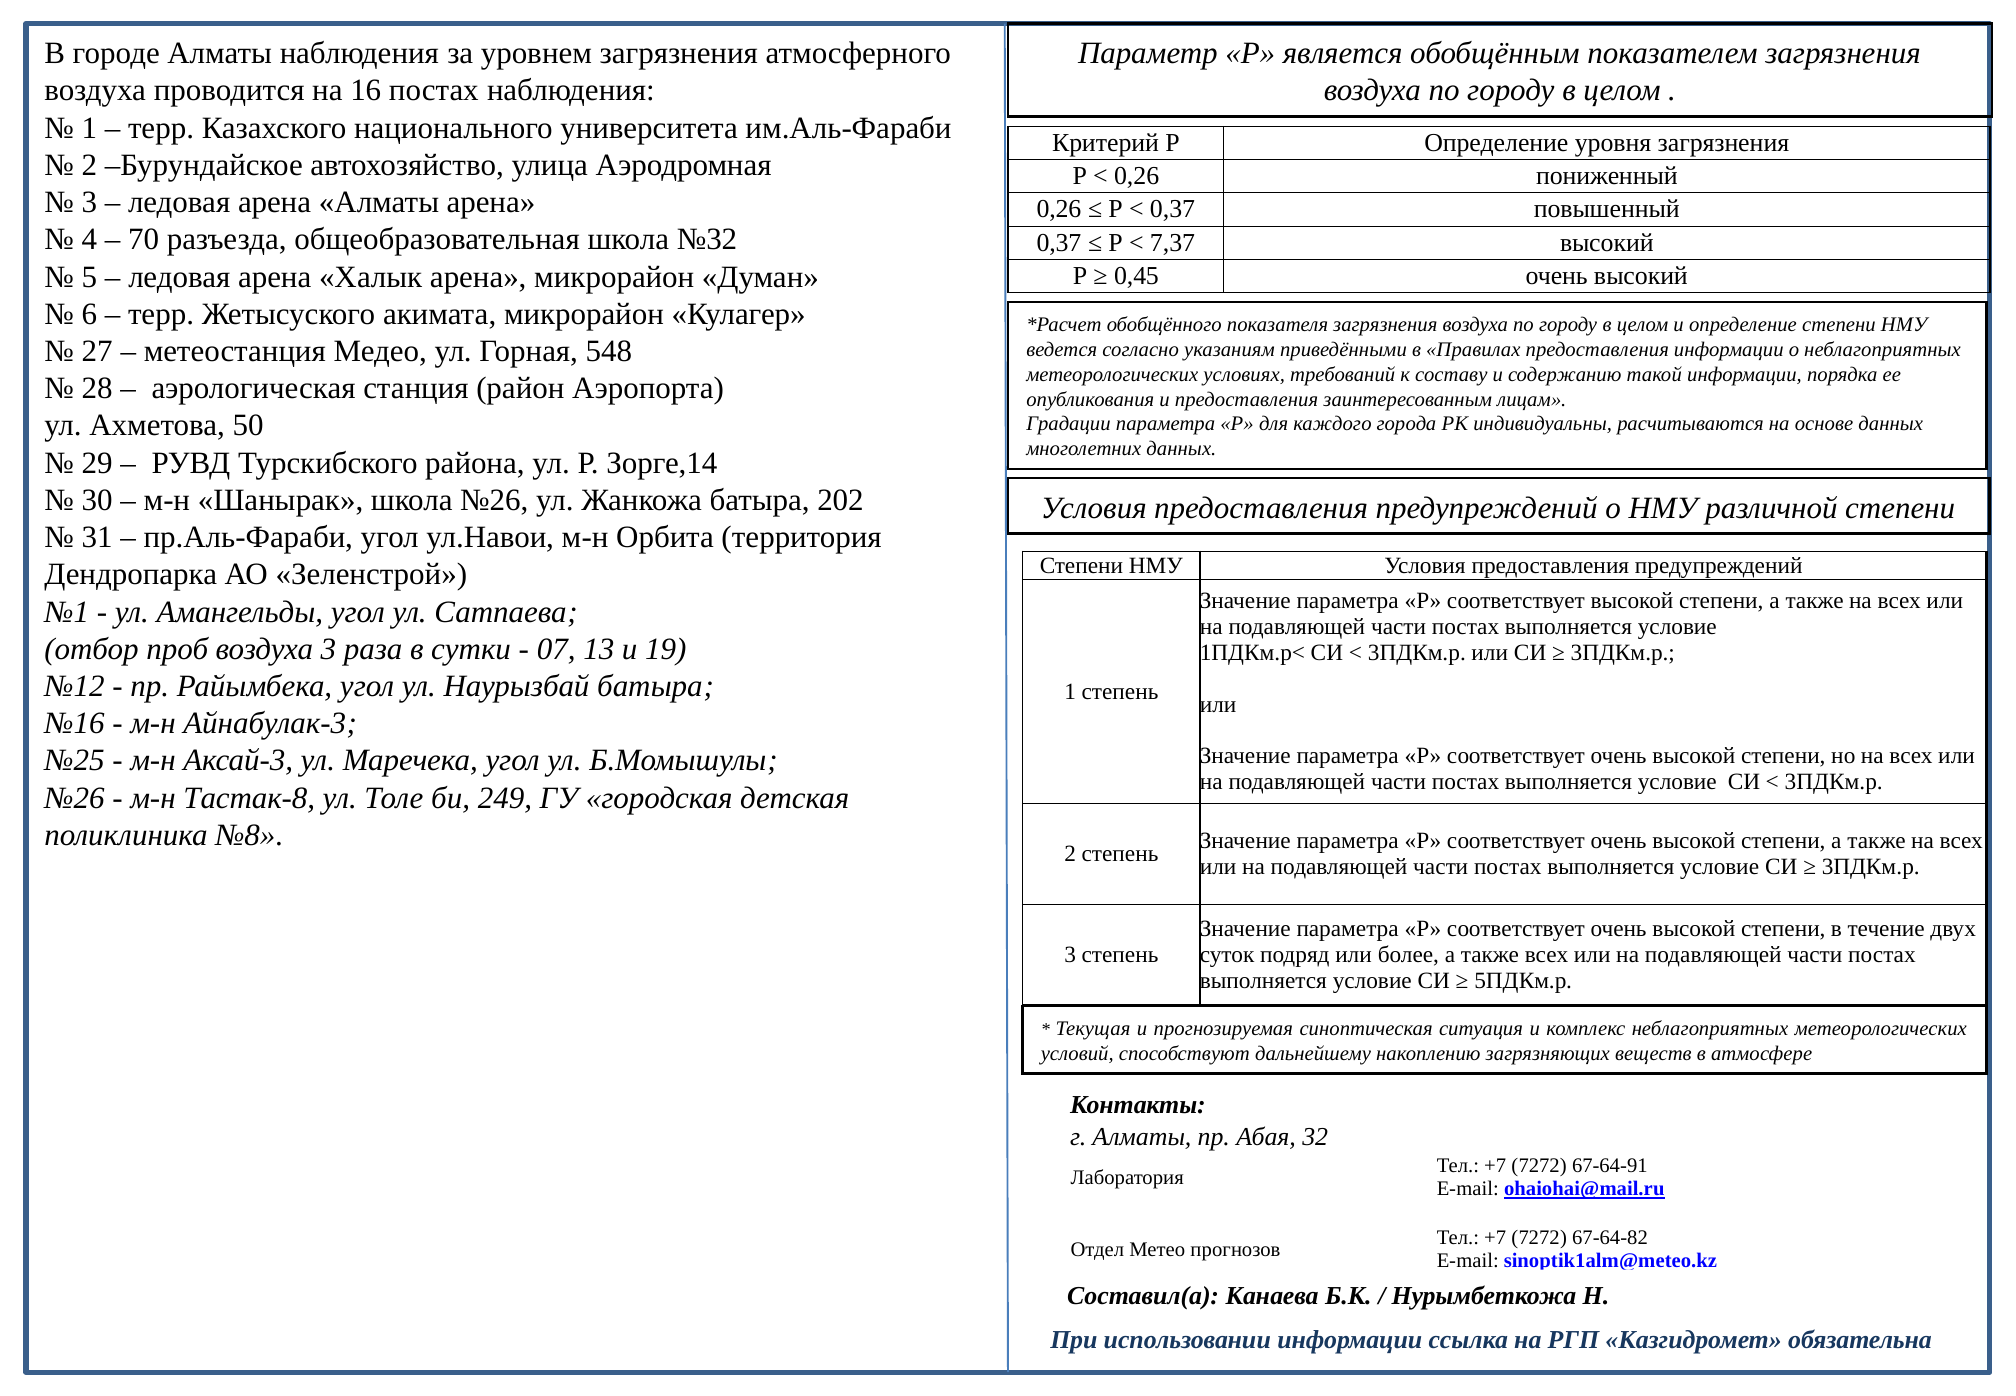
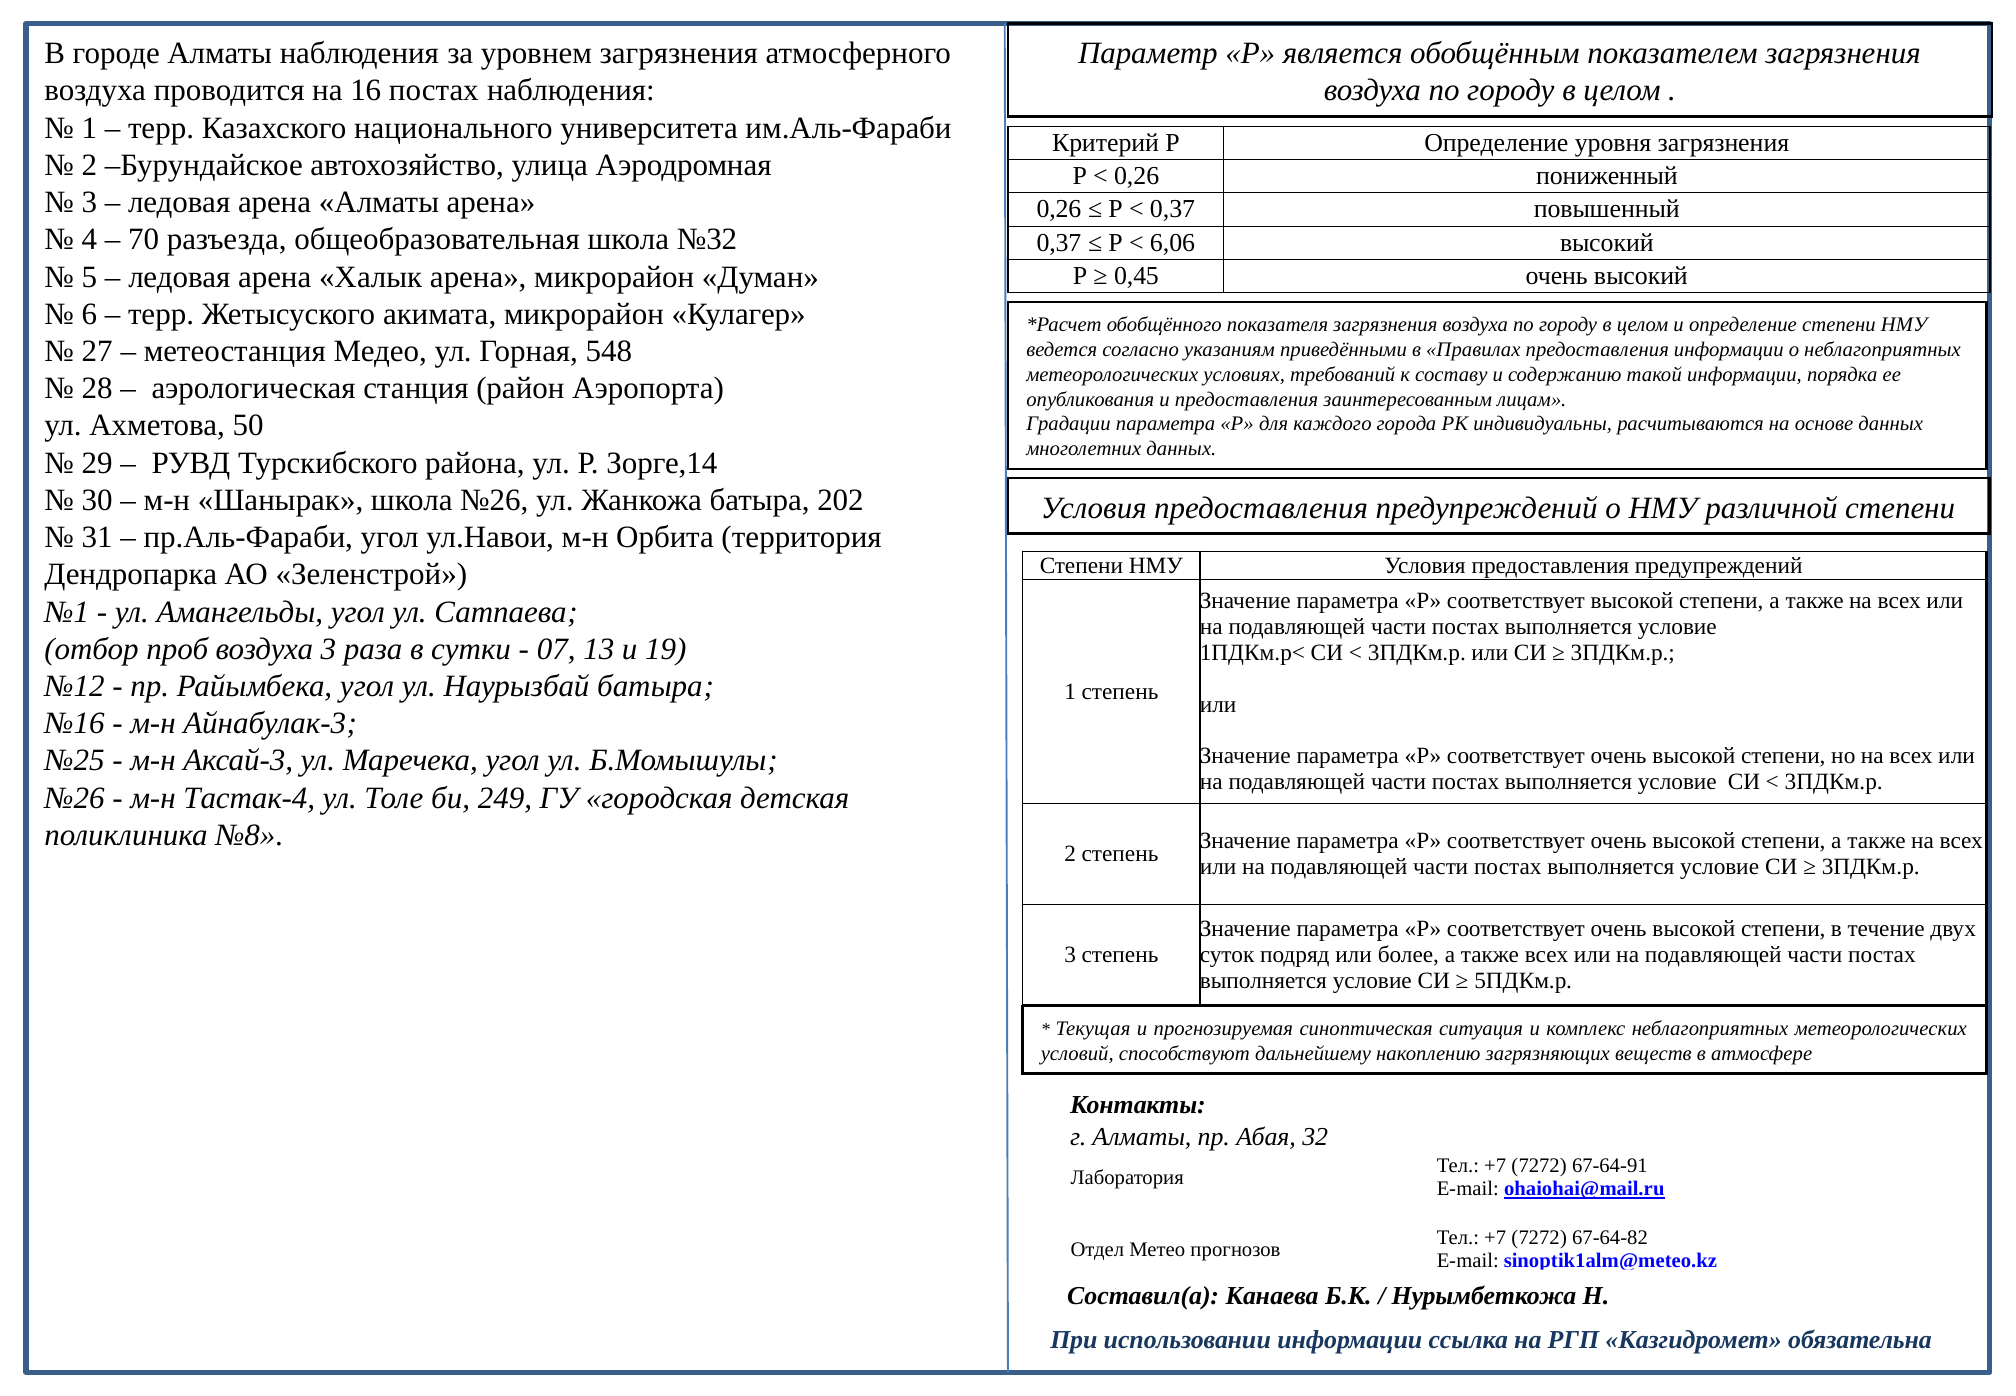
7,37: 7,37 -> 6,06 (1173, 242)
Тастак-8: Тастак-8 -> Тастак-4 (249, 798)
